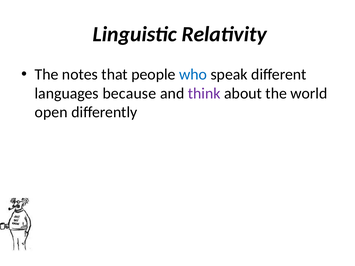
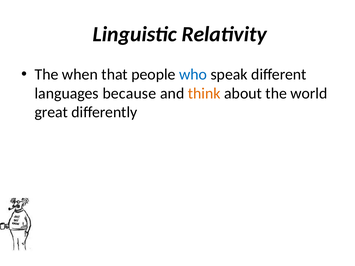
notes: notes -> when (80, 74)
think colour: purple -> orange (204, 93)
open: open -> great (51, 112)
